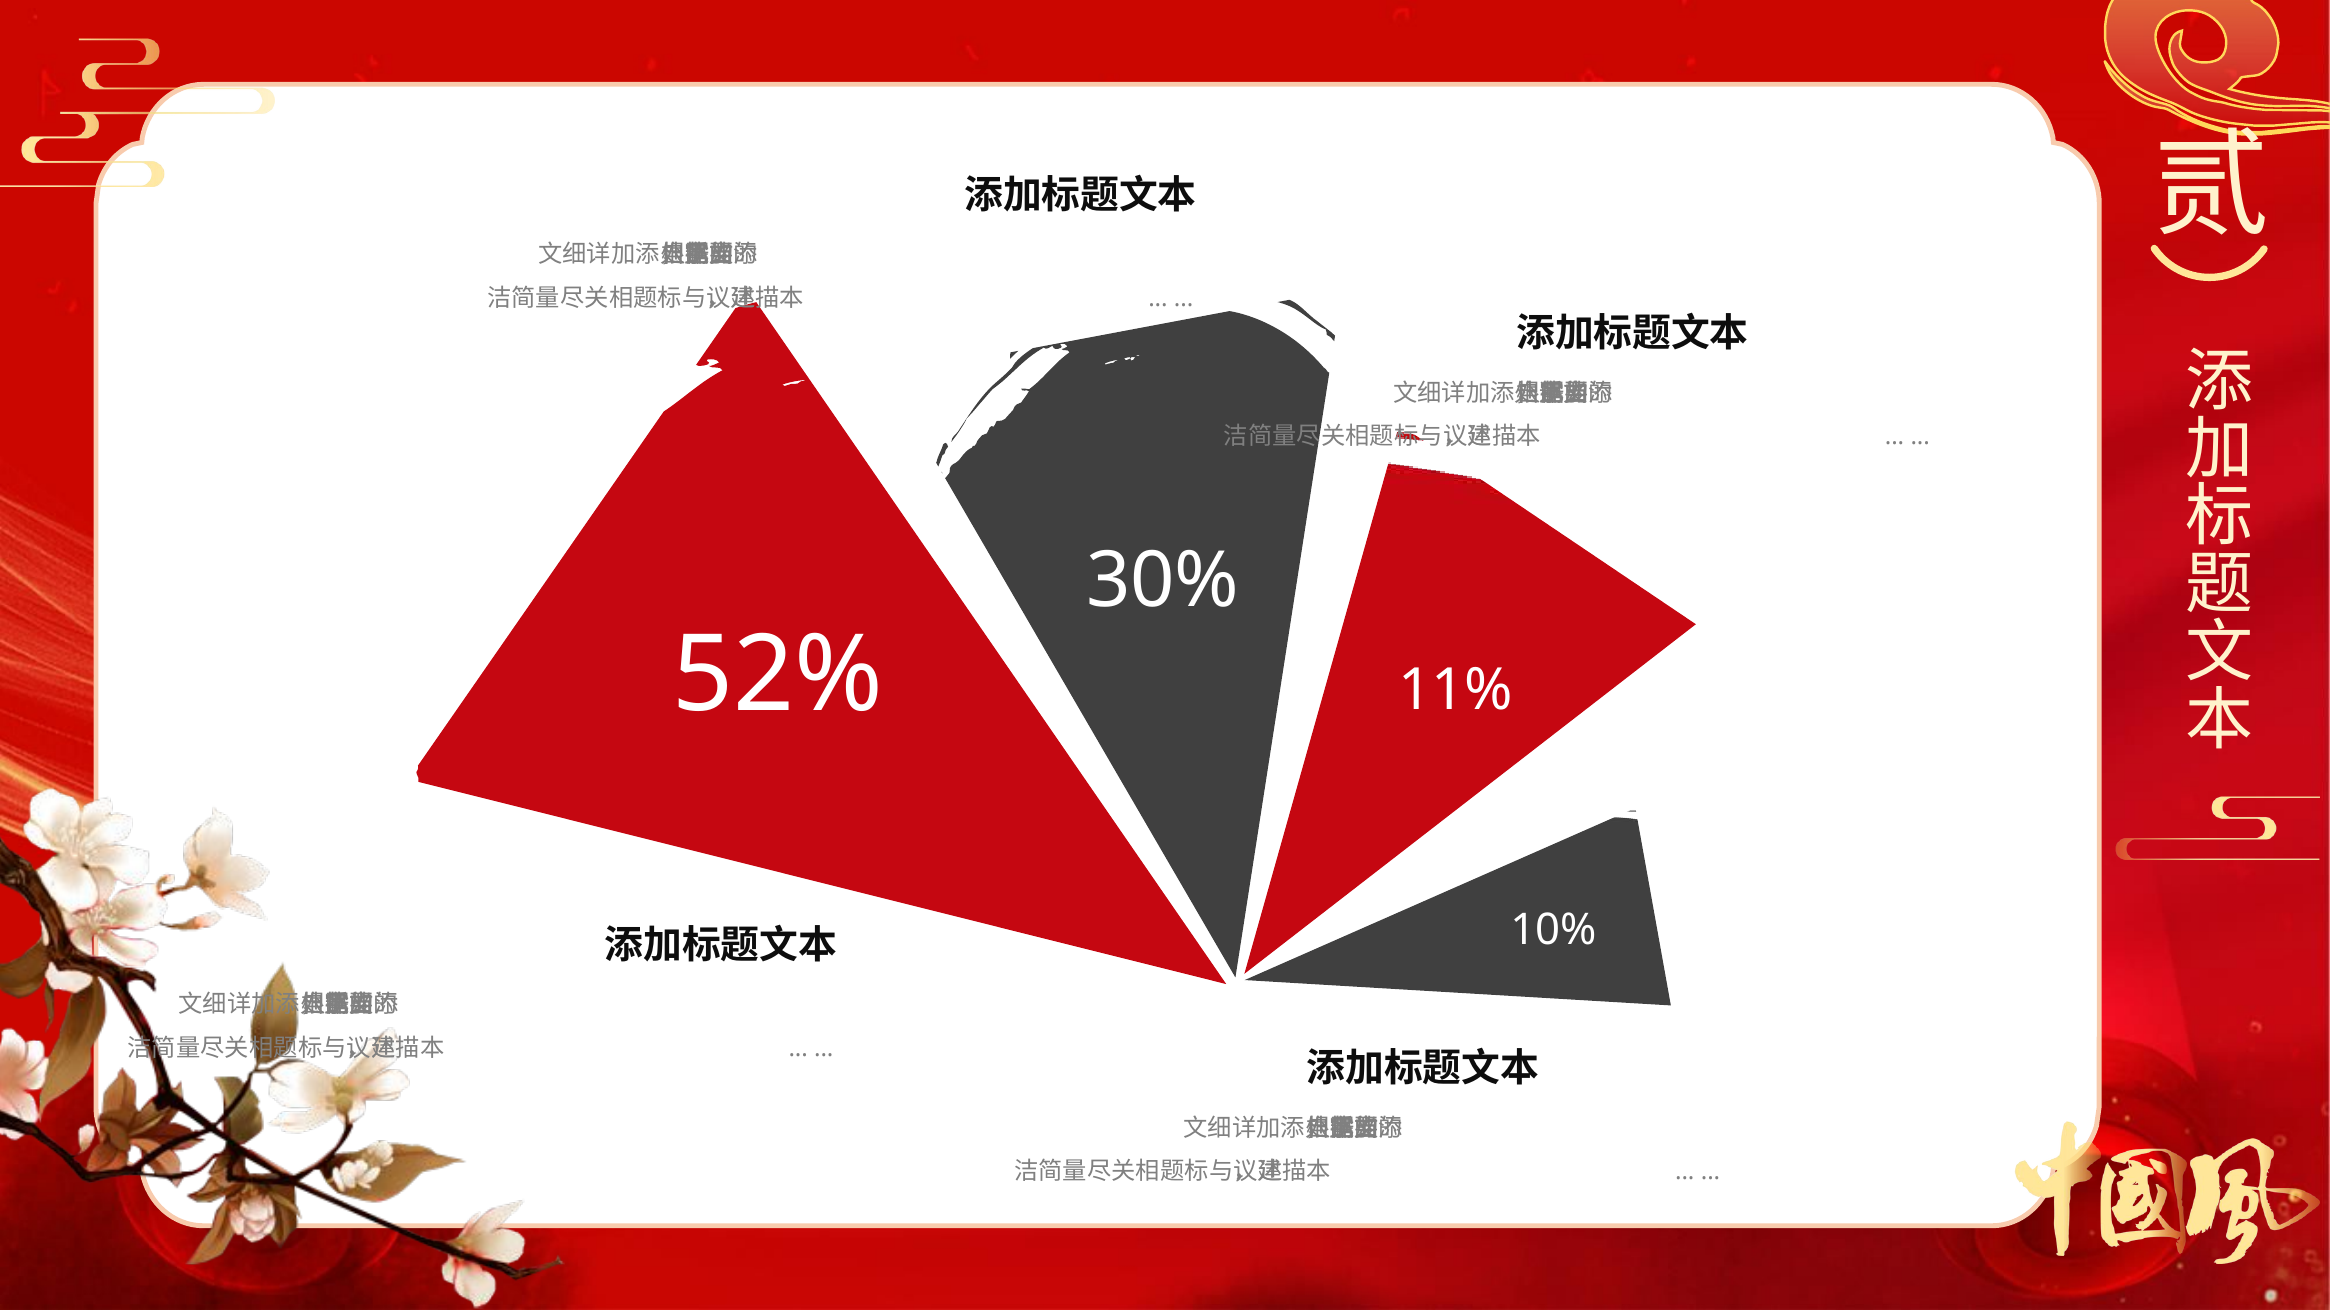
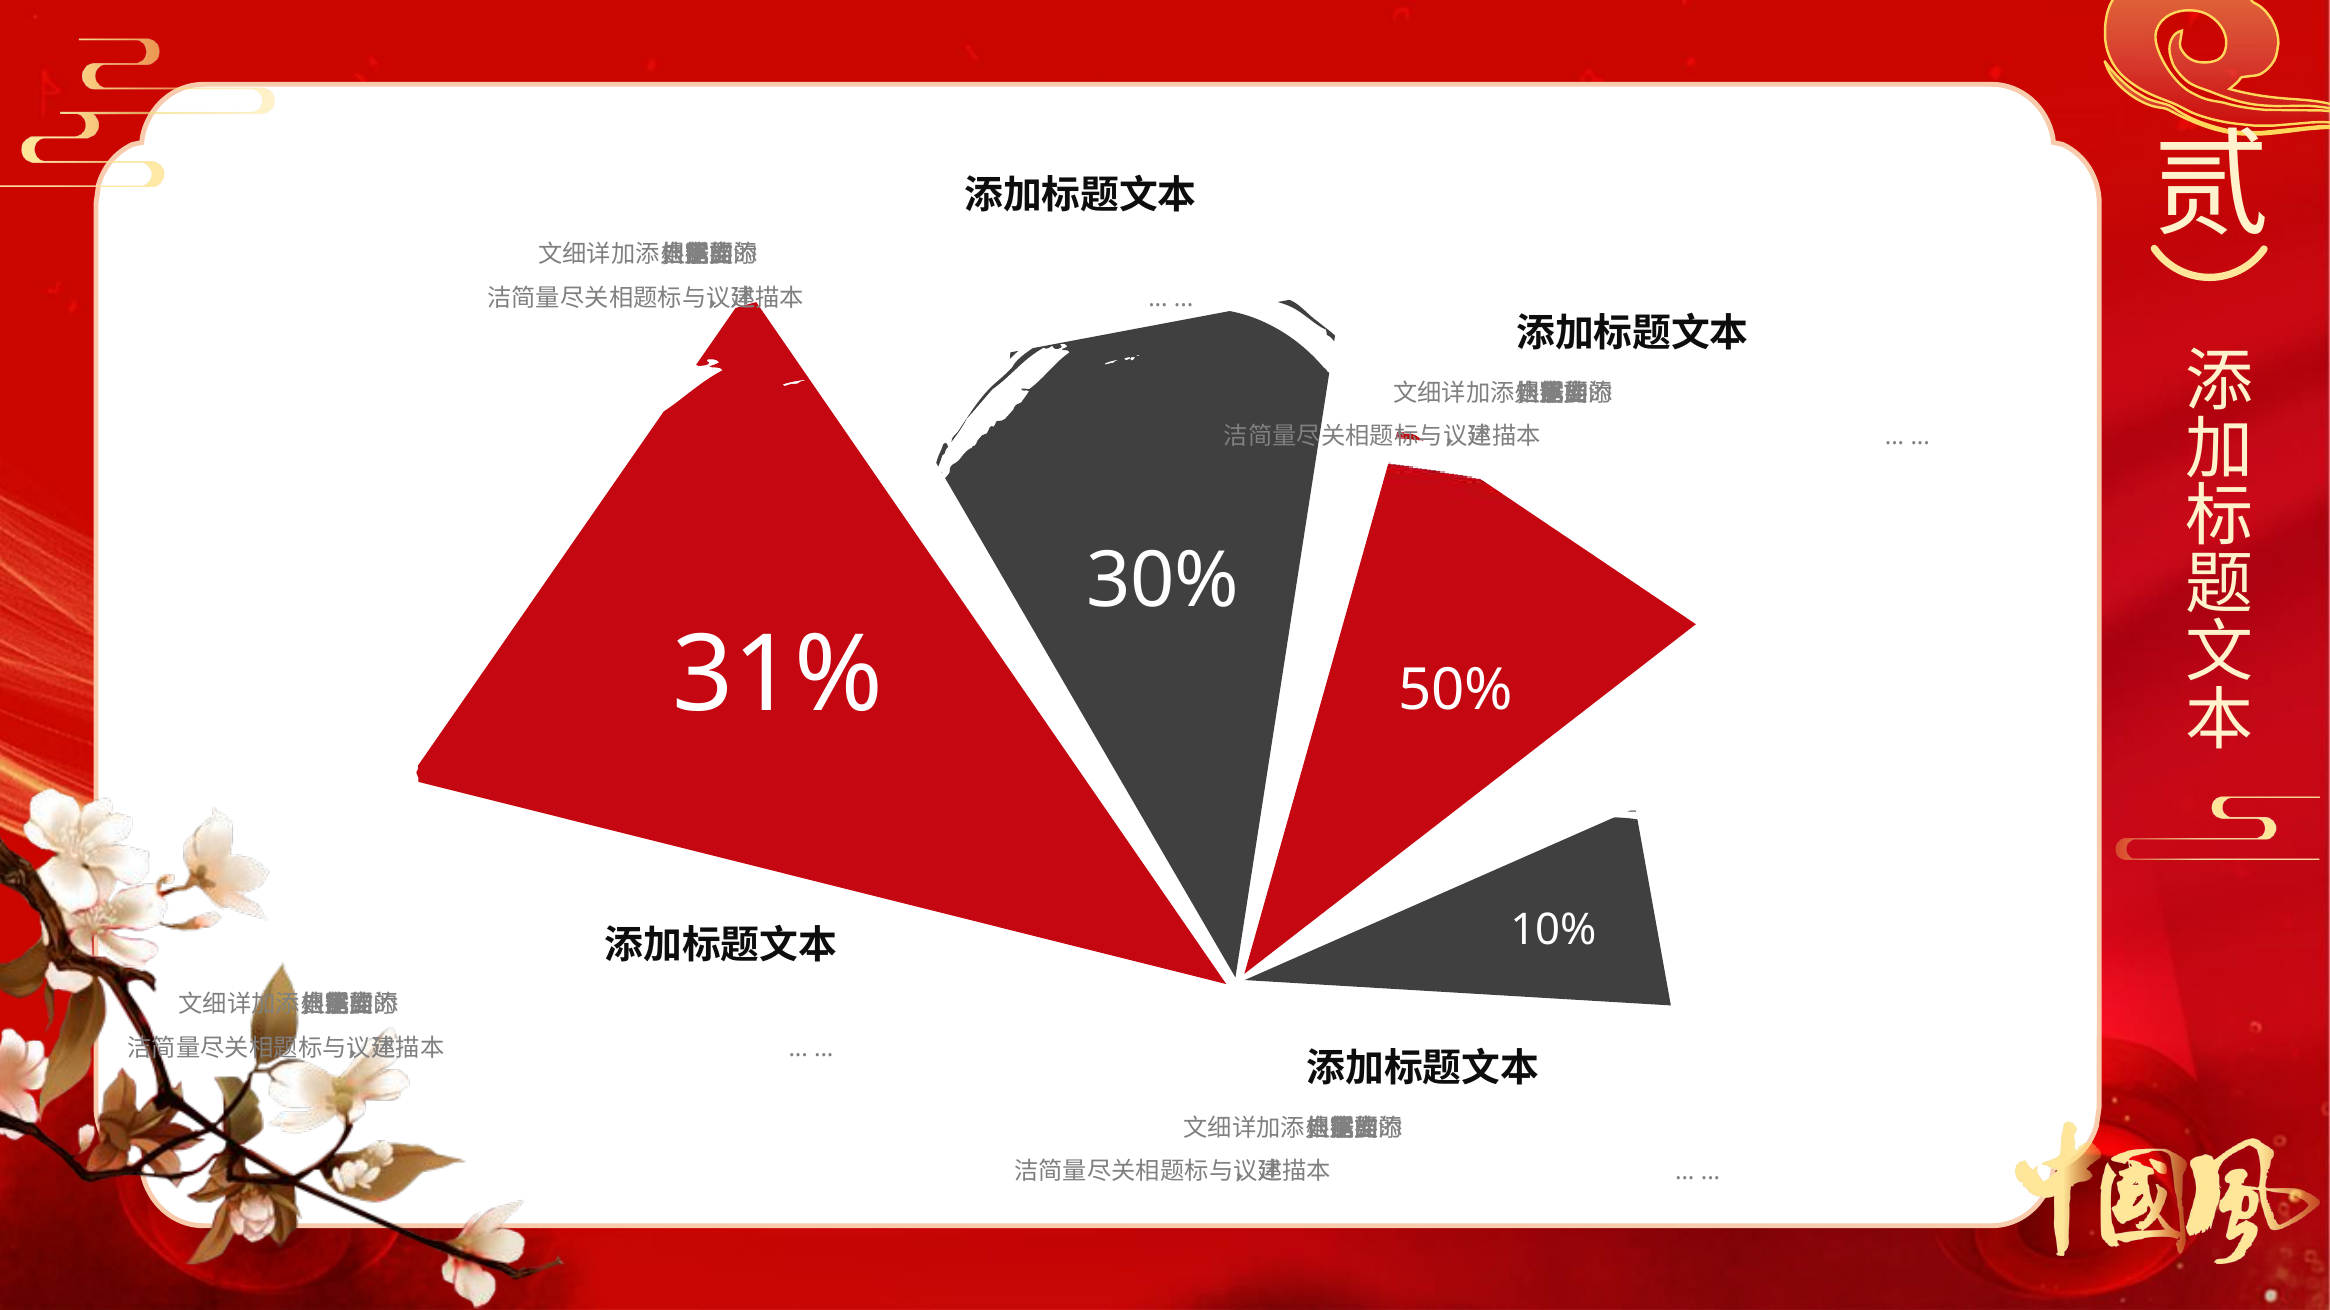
52%: 52% -> 31% (778, 676)
11%: 11% -> 50% (1456, 690)
